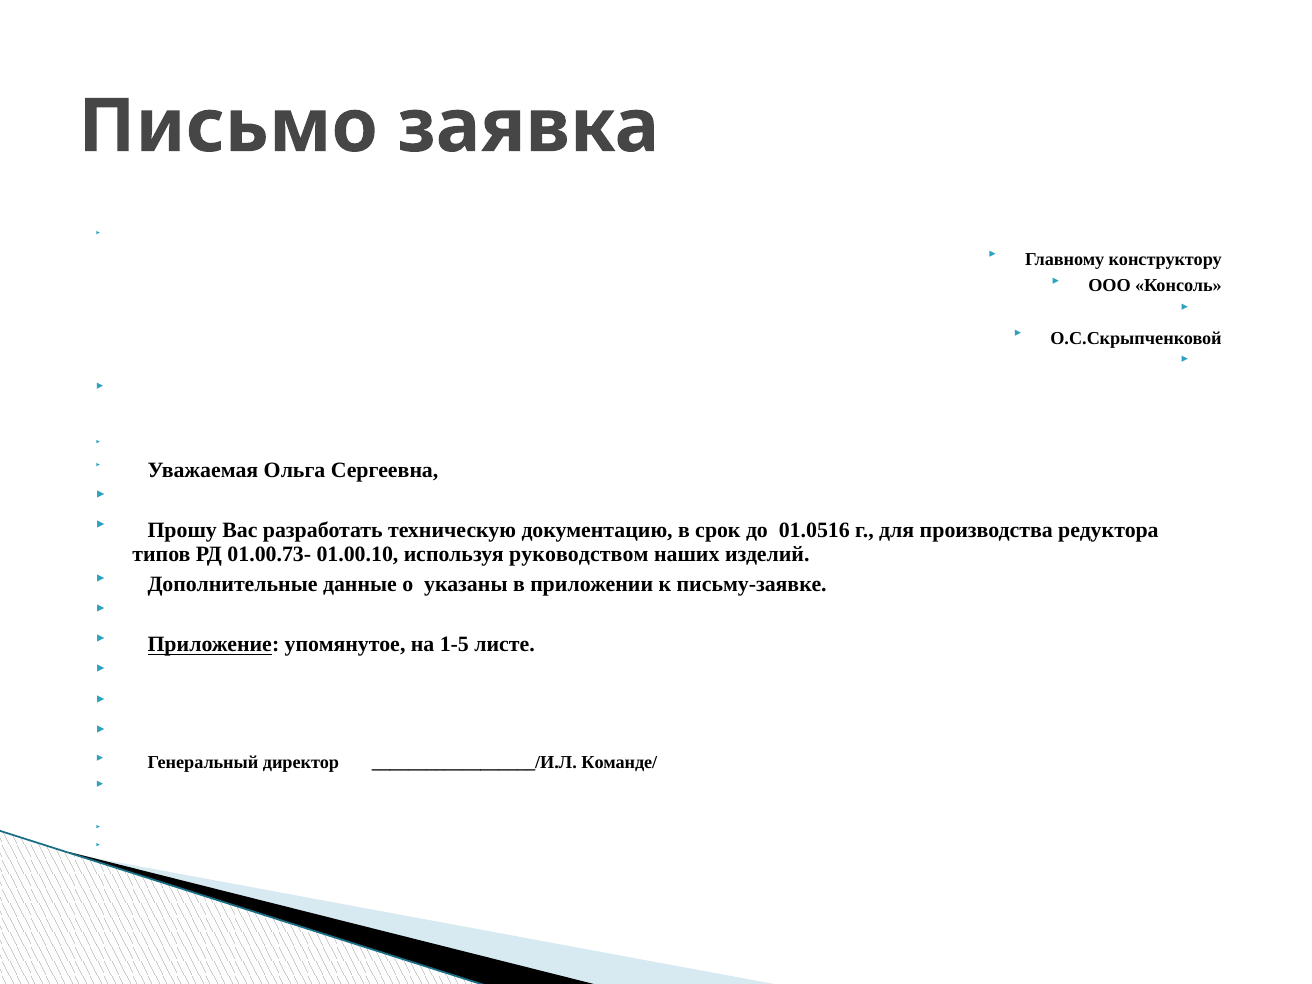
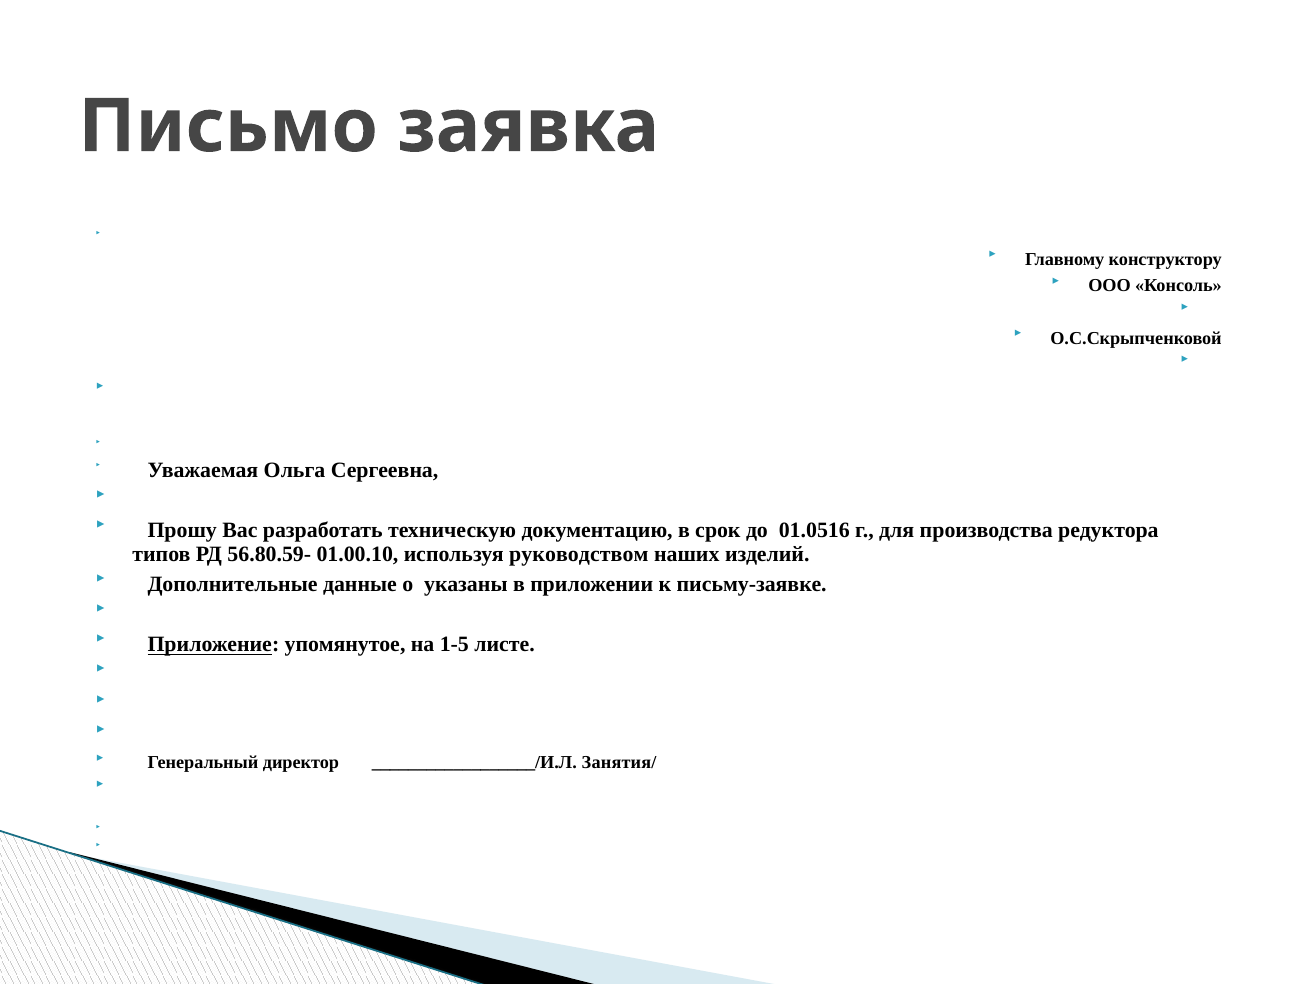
01.00.73-: 01.00.73- -> 56.80.59- (269, 554)
Команде/: Команде/ -> Занятия/ (619, 762)
